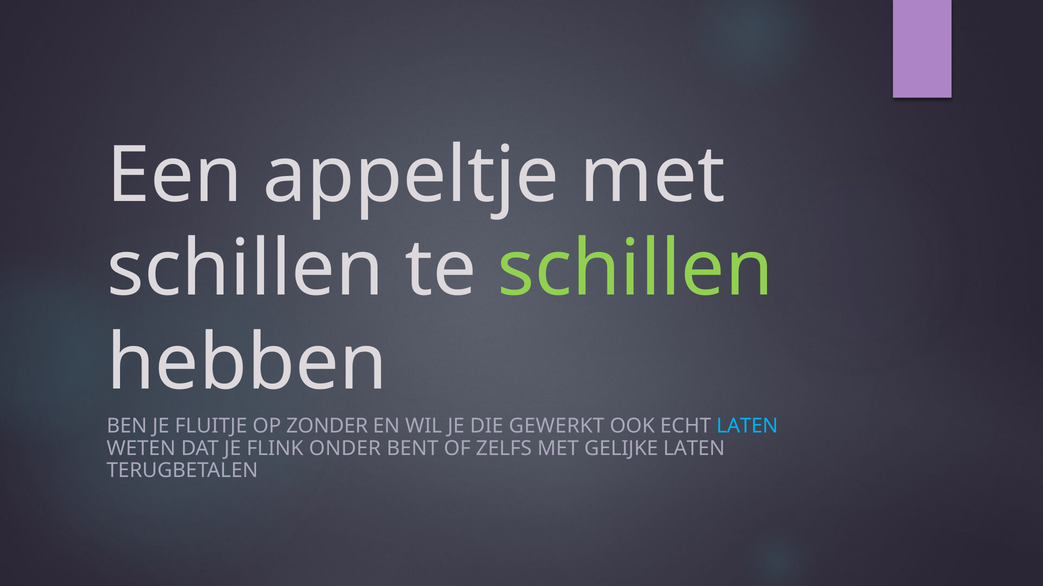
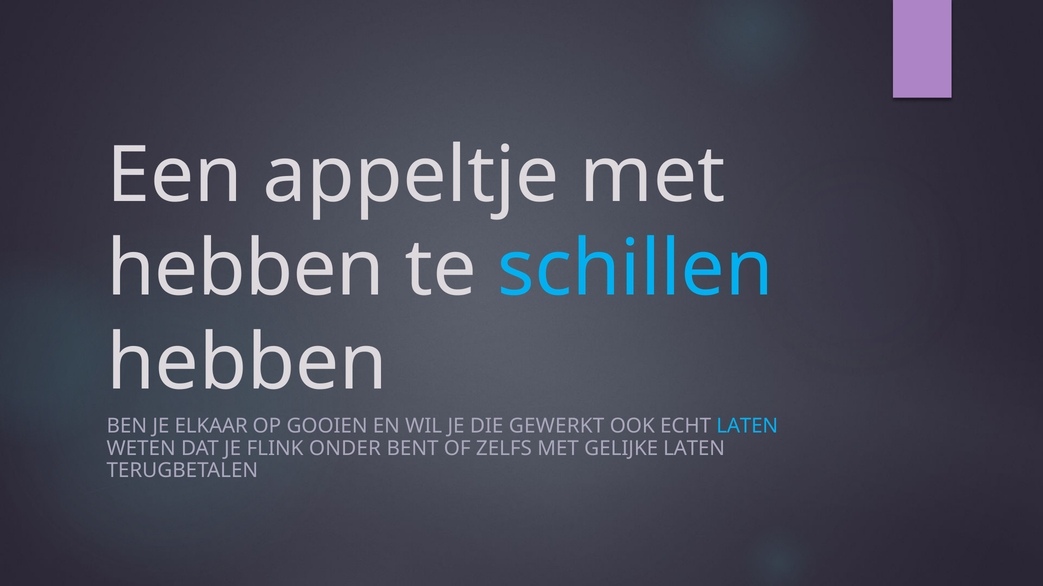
schillen: schillen -> hebben (246, 269)
schillen colour: light green -> light blue (635, 269)
FLUITJE: FLUITJE -> ELKAAR (211, 426)
ZONDER: ZONDER -> GOOIEN (327, 426)
